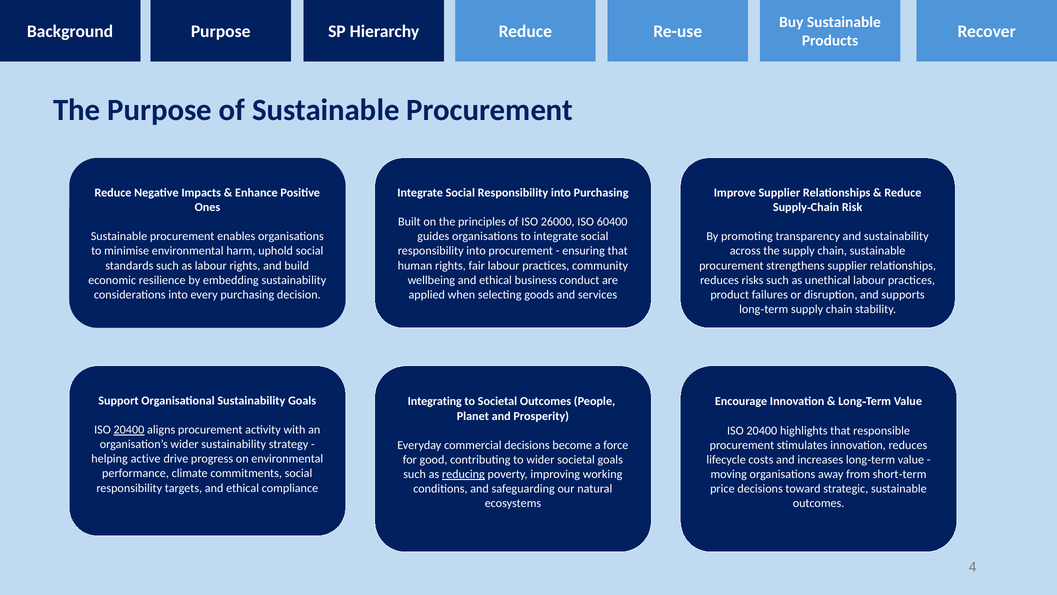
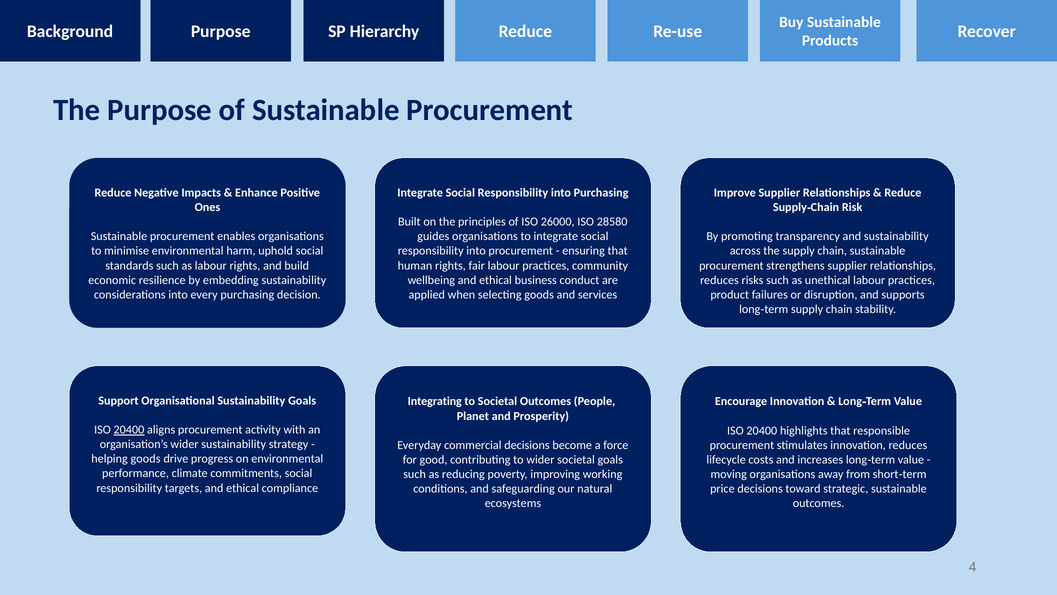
60400: 60400 -> 28580 (612, 222)
helping active: active -> goods (146, 459)
reducing underline: present -> none (463, 474)
